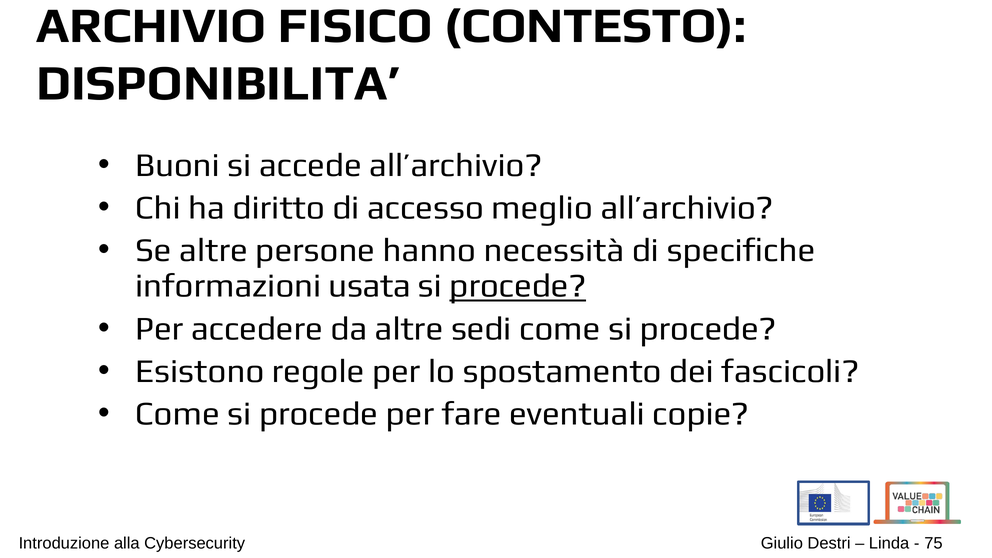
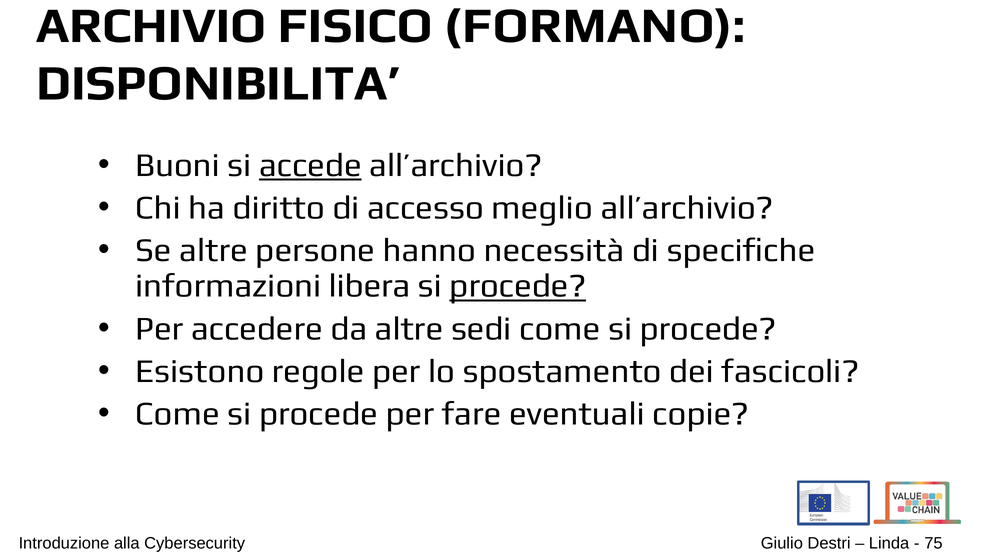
CONTESTO: CONTESTO -> FORMANO (595, 26)
accede underline: none -> present (310, 165)
usata: usata -> libera (370, 286)
